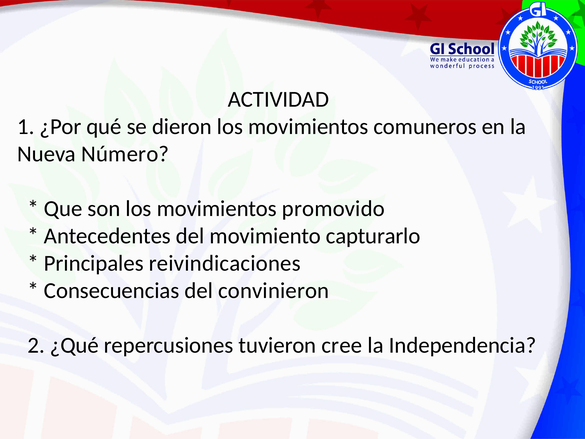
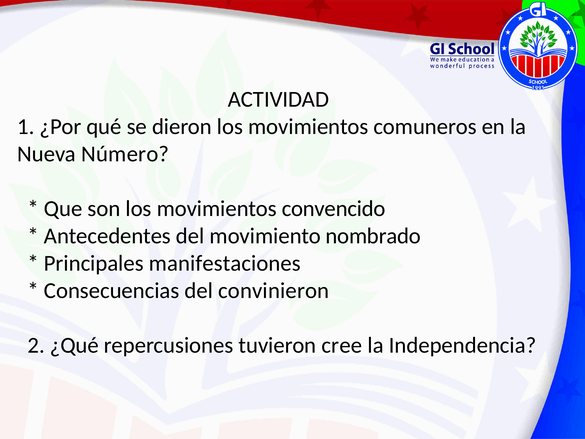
promovido: promovido -> convencido (334, 209)
capturarlo: capturarlo -> nombrado (373, 236)
reivindicaciones: reivindicaciones -> manifestaciones (225, 263)
